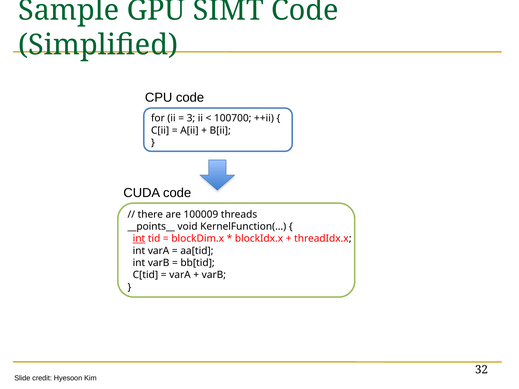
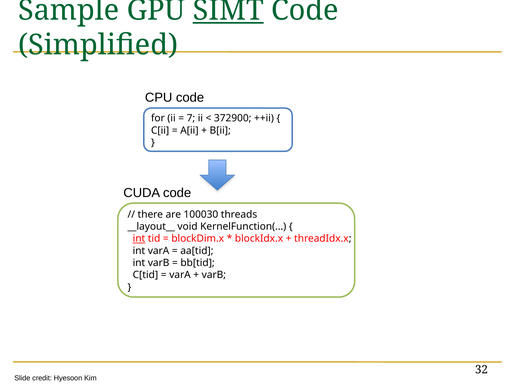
SIMT underline: none -> present (228, 10)
3: 3 -> 7 (191, 118)
100700: 100700 -> 372900 (233, 118)
100009: 100009 -> 100030 (201, 215)
__points__: __points__ -> __layout__ (151, 227)
